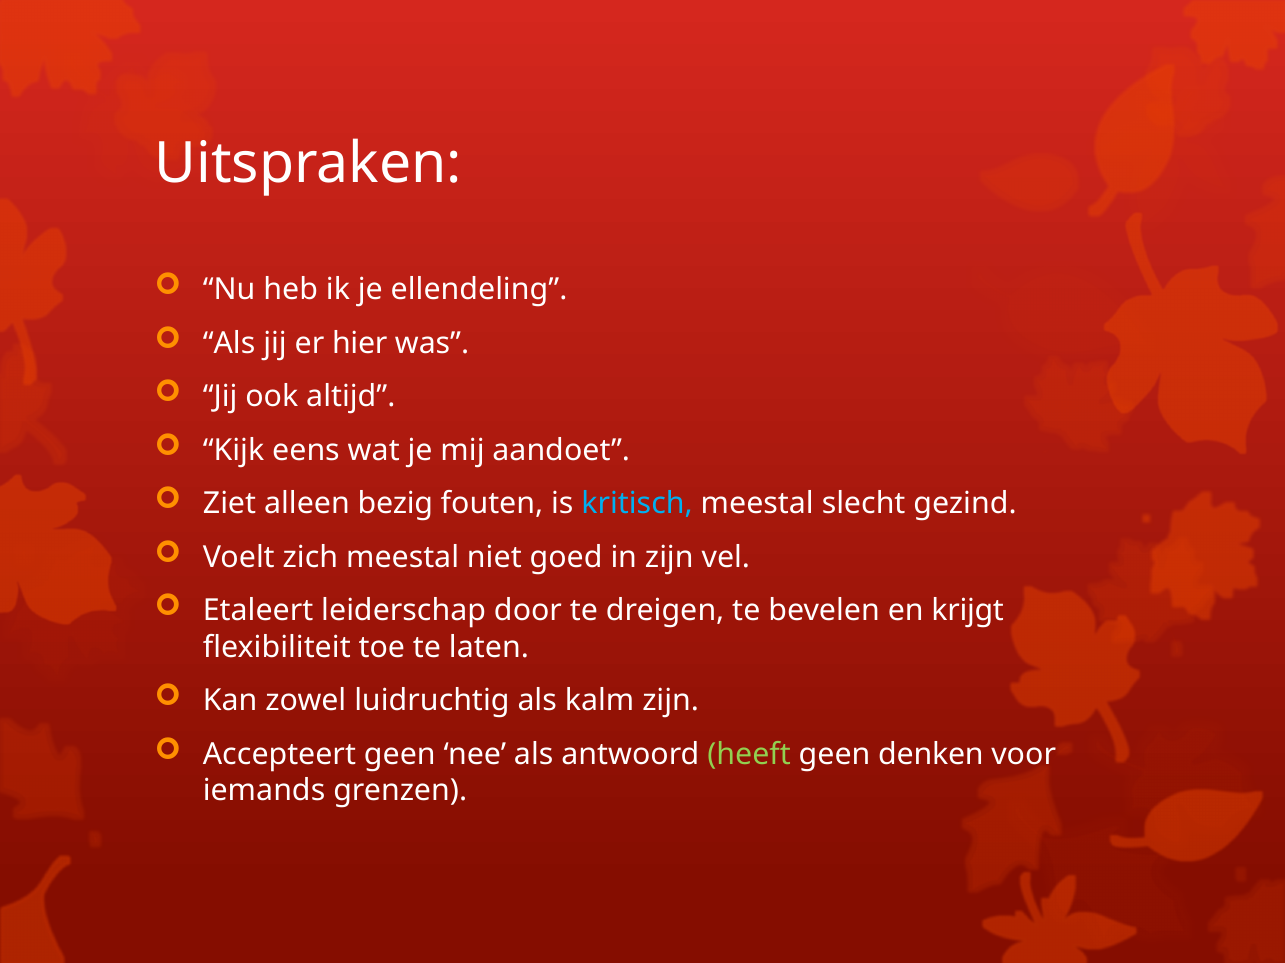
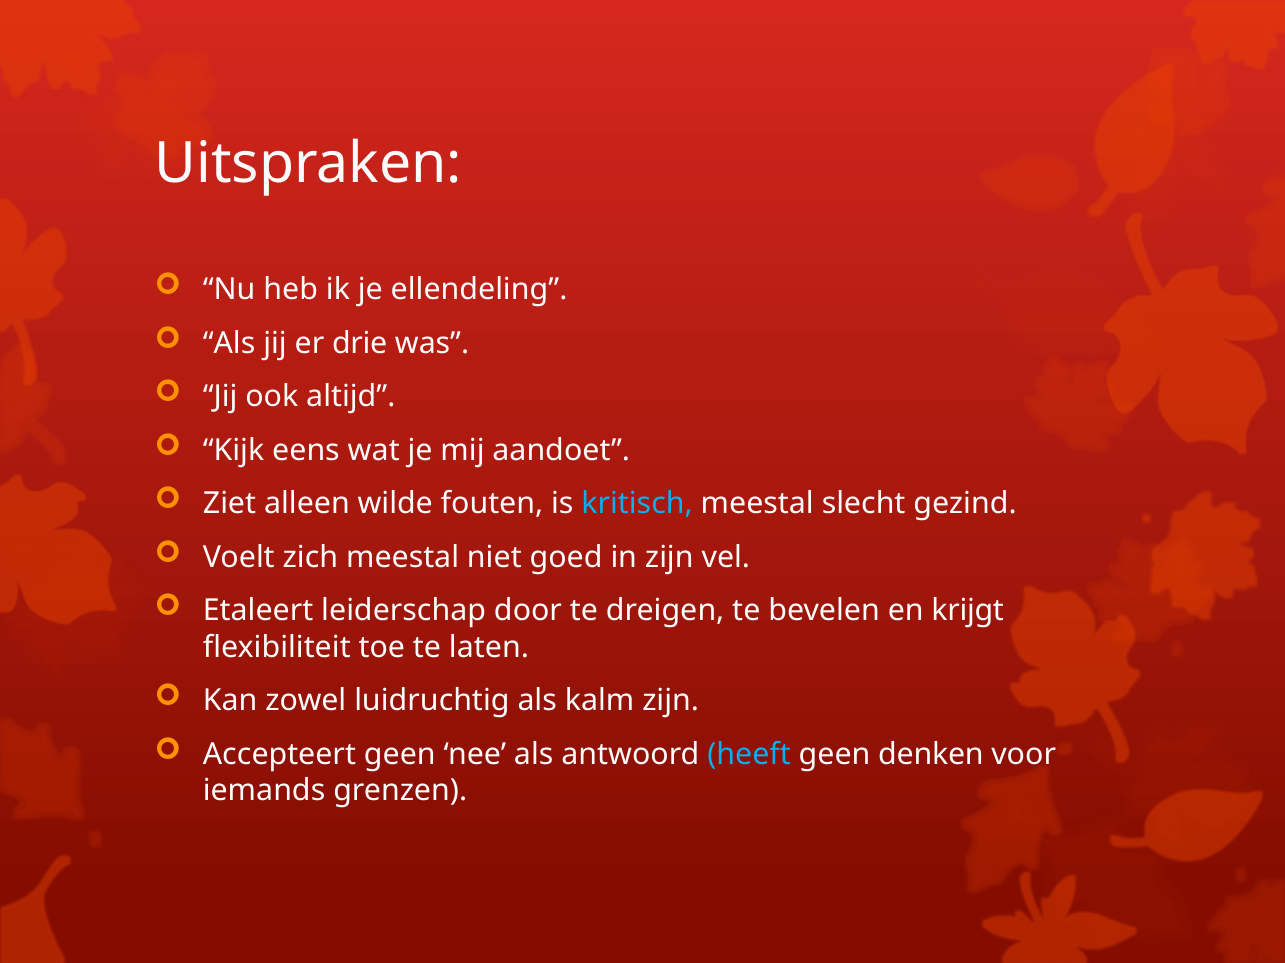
hier: hier -> drie (360, 344)
bezig: bezig -> wilde (395, 504)
heeft colour: light green -> light blue (749, 755)
